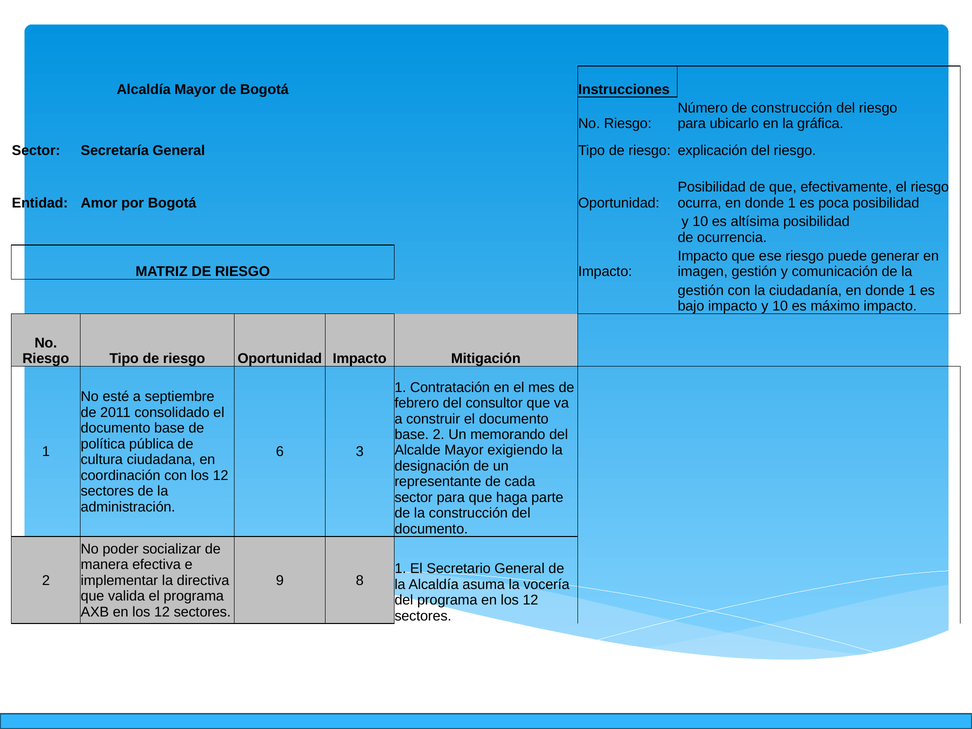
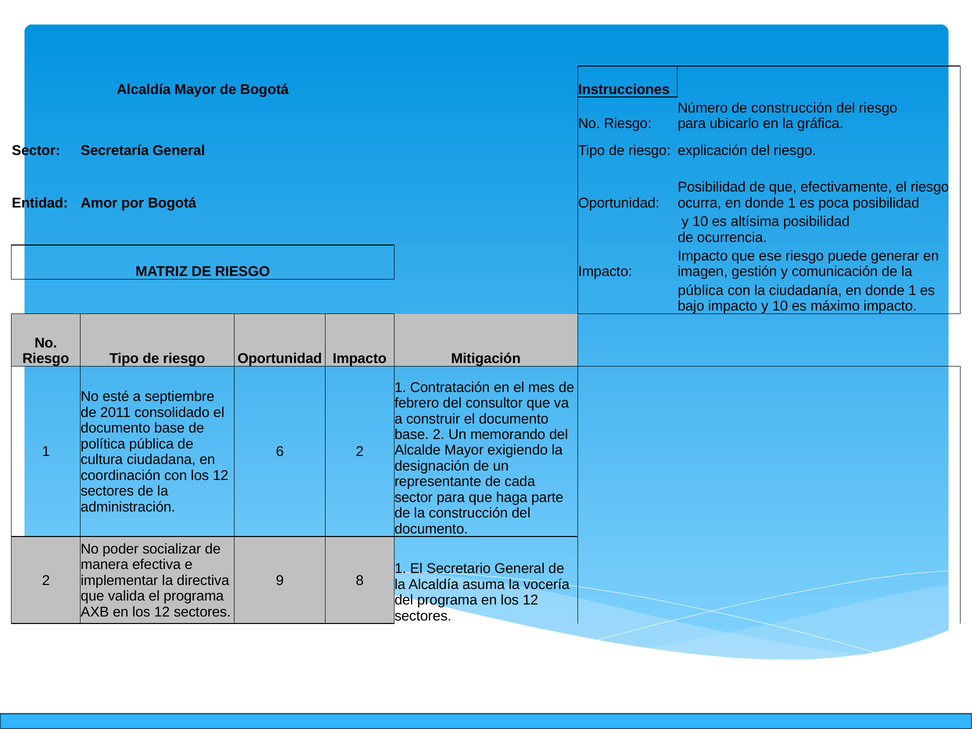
gestión: gestión -> pública (701, 290)
6 3: 3 -> 2 (360, 452)
